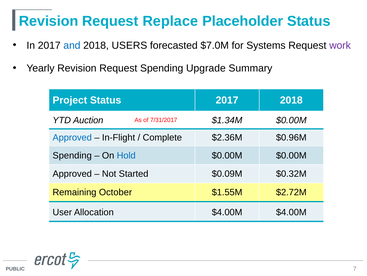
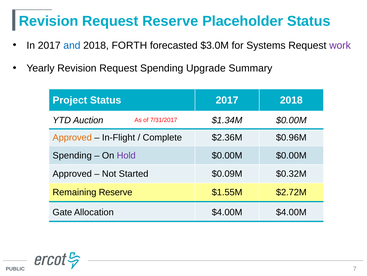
Request Replace: Replace -> Reserve (170, 21)
USERS: USERS -> FORTH (129, 45)
$7.0M: $7.0M -> $3.0M (215, 45)
Approved colour: blue -> orange (72, 137)
Hold colour: blue -> purple (126, 155)
Remaining October: October -> Reserve (116, 192)
User: User -> Gate (62, 212)
